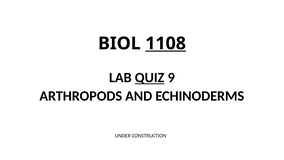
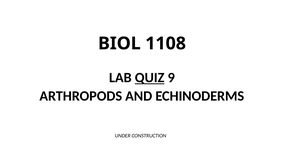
1108 underline: present -> none (166, 43)
